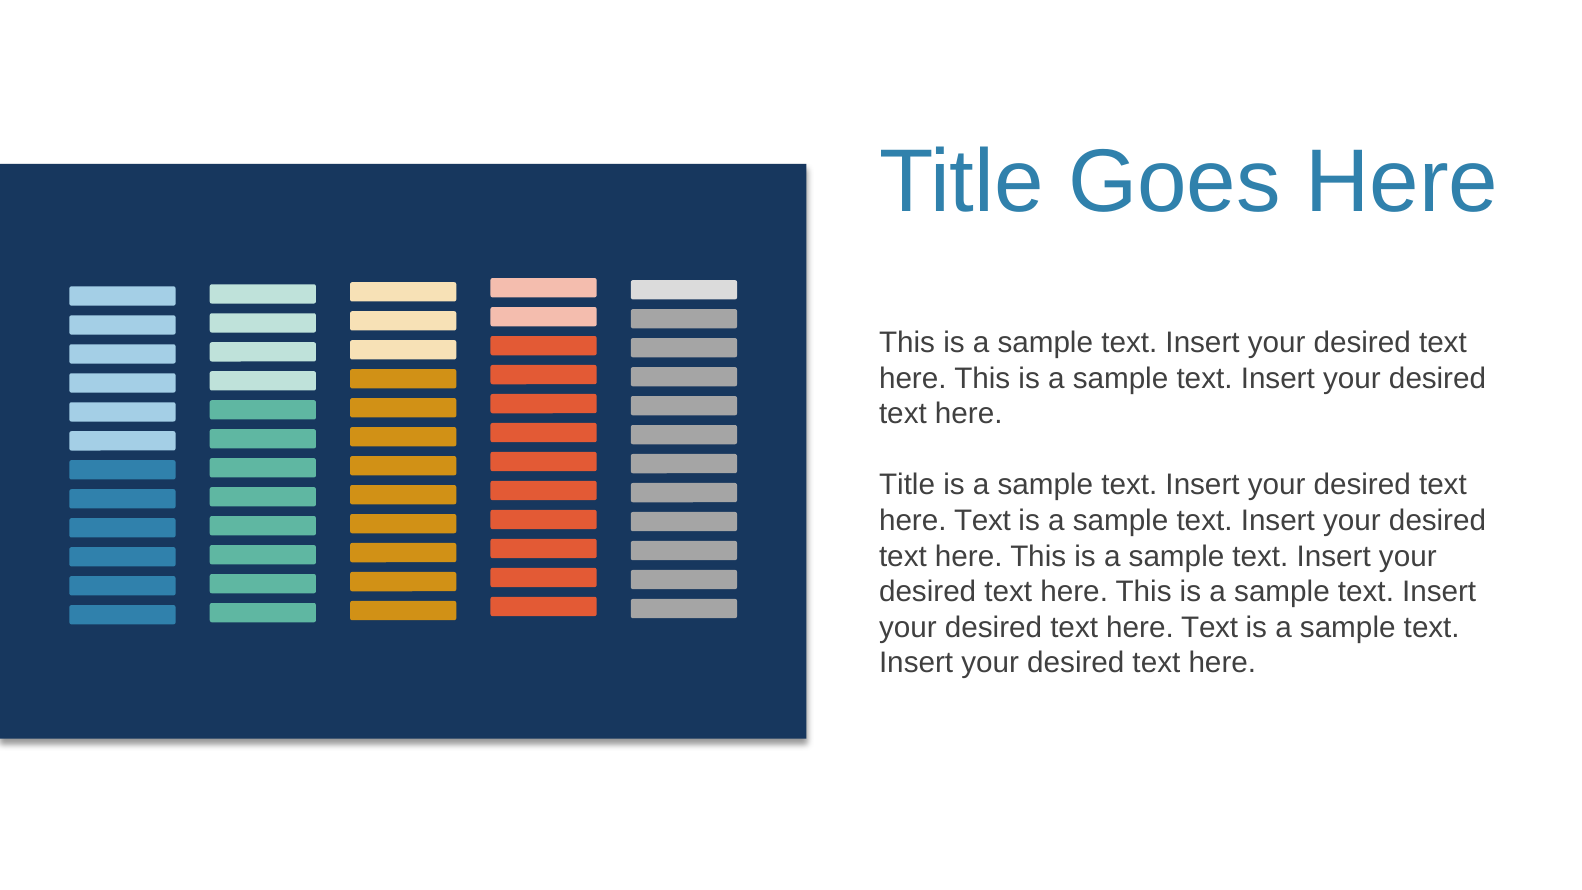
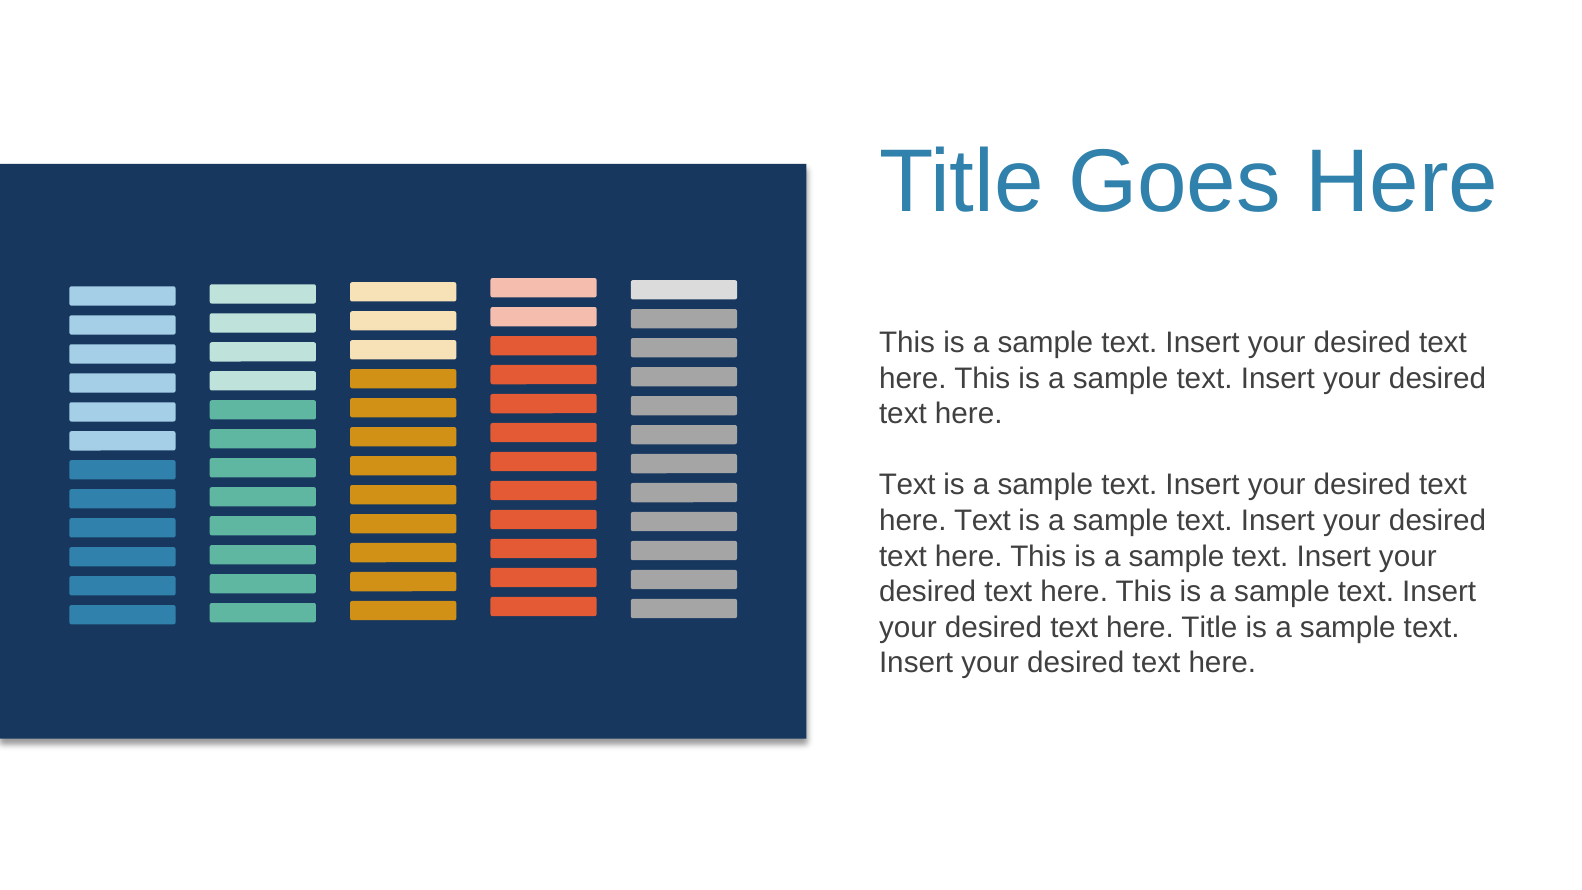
Title: Title -> Text (907, 485)
Text: Text -> Title (1209, 628)
